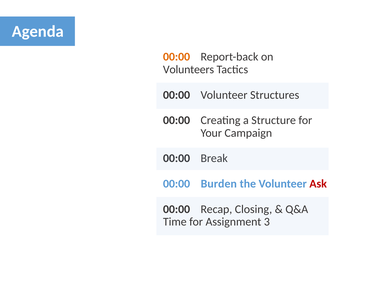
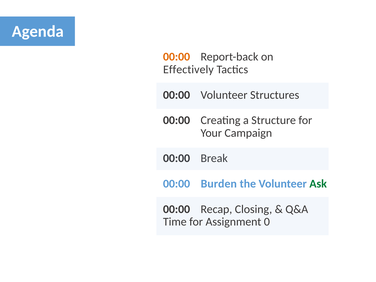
Volunteers: Volunteers -> Effectively (188, 69)
Ask colour: red -> green (318, 184)
3: 3 -> 0 (267, 222)
